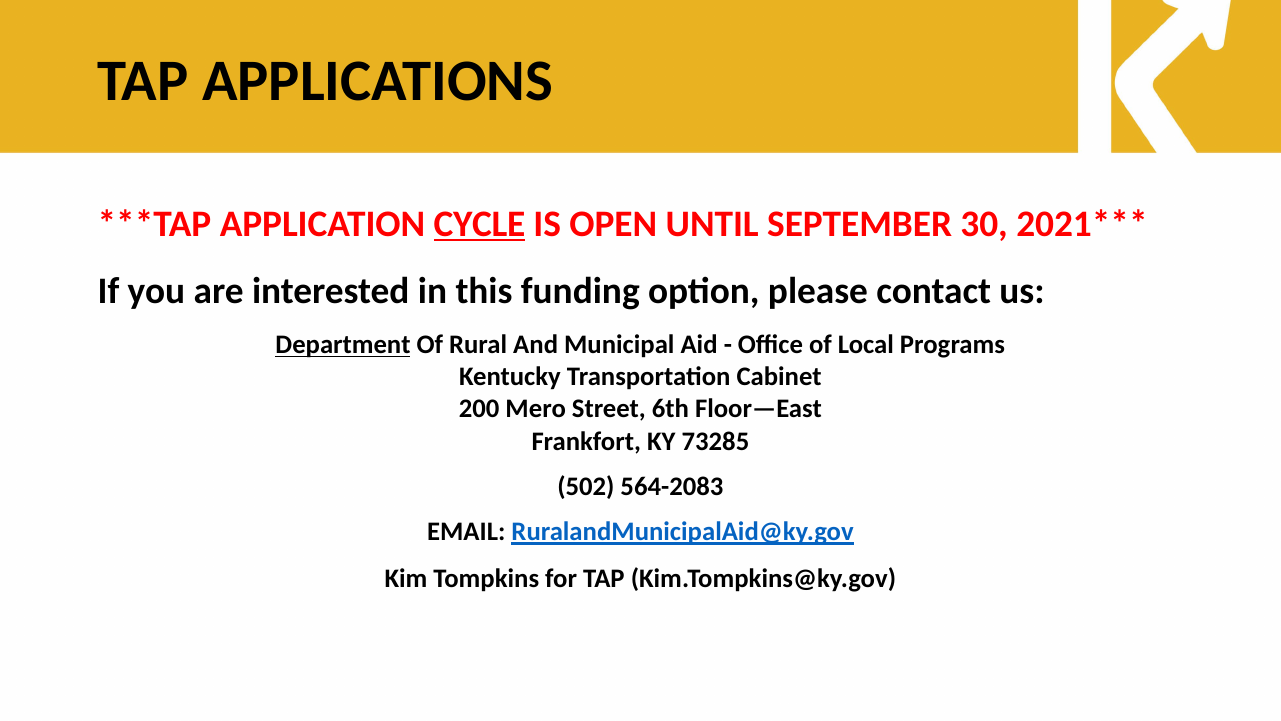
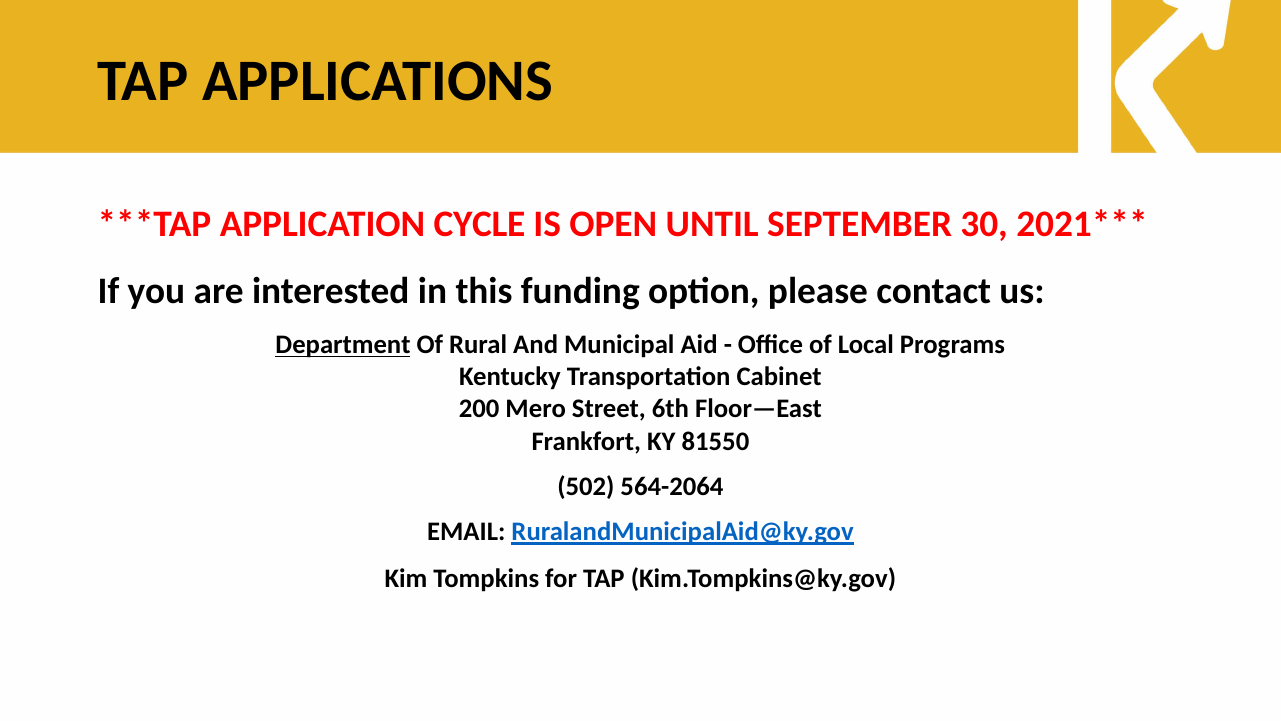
CYCLE underline: present -> none (480, 224)
73285: 73285 -> 81550 (715, 441)
564-2083: 564-2083 -> 564-2064 (672, 486)
